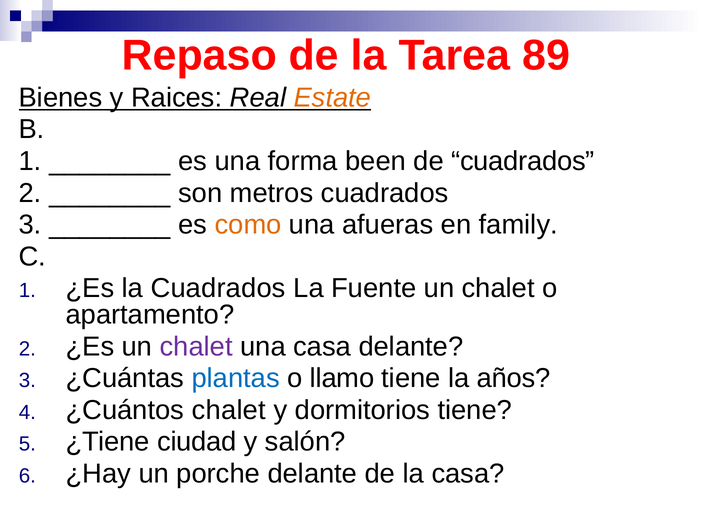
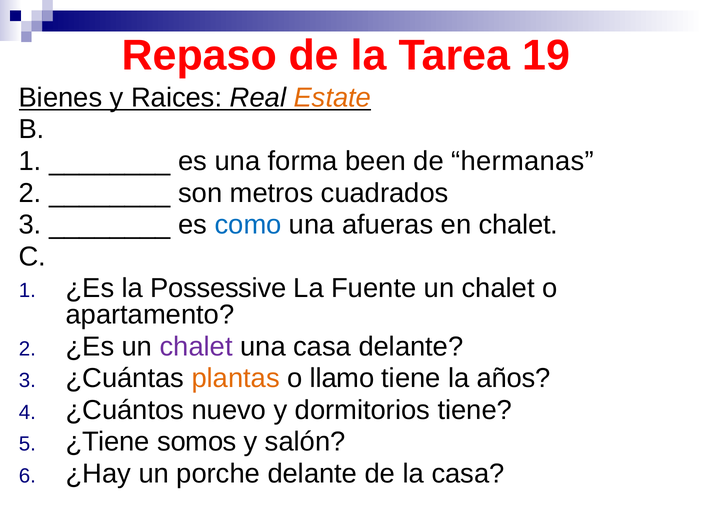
89: 89 -> 19 (546, 56)
de cuadrados: cuadrados -> hermanas (523, 161)
como colour: orange -> blue (248, 225)
en family: family -> chalet (518, 225)
la Cuadrados: Cuadrados -> Possessive (218, 288)
plantas colour: blue -> orange (236, 378)
¿Cuántos chalet: chalet -> nuevo (229, 410)
ciudad: ciudad -> somos (197, 442)
